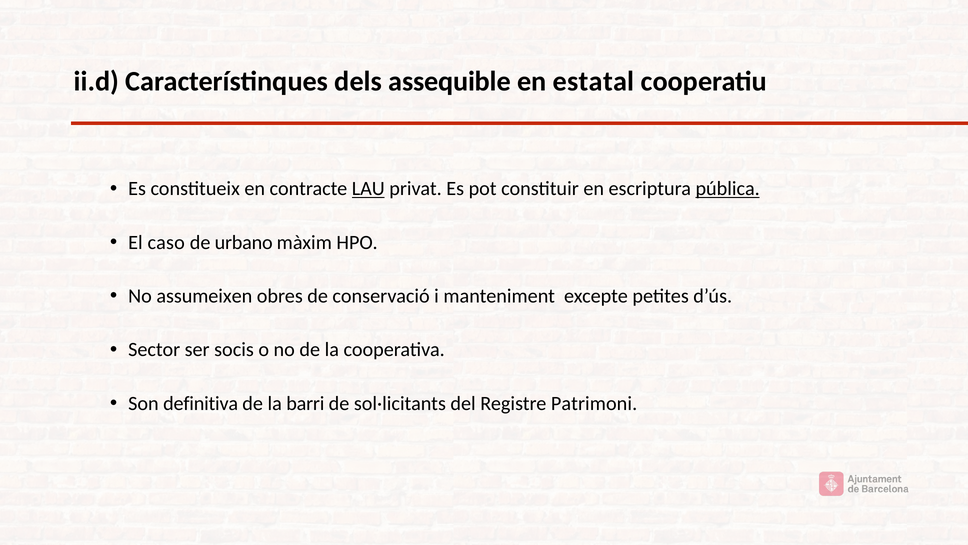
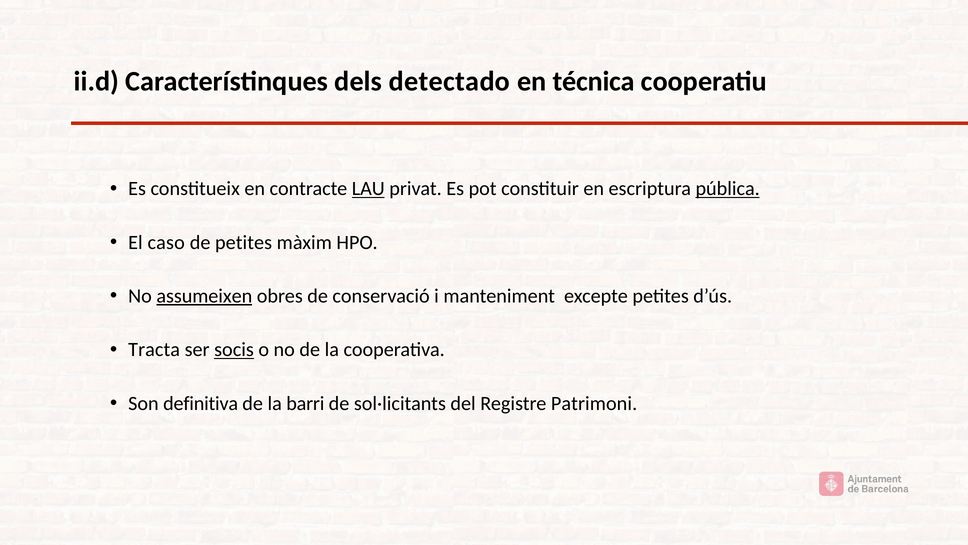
assequible: assequible -> detectado (449, 81)
estatal: estatal -> técnica (594, 81)
de urbano: urbano -> petites (244, 242)
assumeixen underline: none -> present (204, 296)
Sector: Sector -> Tracta (154, 349)
socis underline: none -> present (234, 349)
